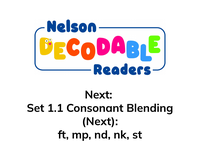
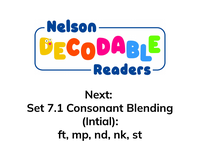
1.1: 1.1 -> 7.1 (55, 108)
Next: Next -> Intial (100, 121)
